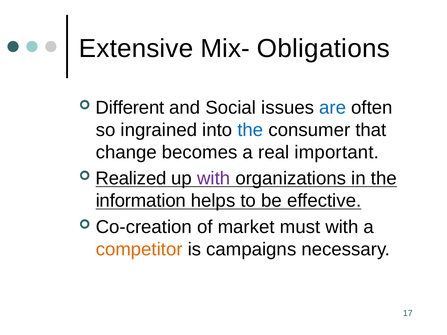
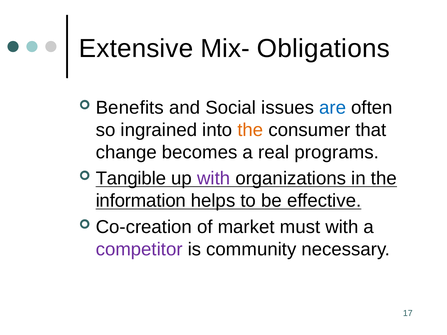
Different: Different -> Benefits (130, 108)
the colour: blue -> orange (250, 130)
important: important -> programs (337, 153)
Realized: Realized -> Tangible (131, 179)
competitor colour: orange -> purple (139, 249)
campaigns: campaigns -> community (251, 249)
